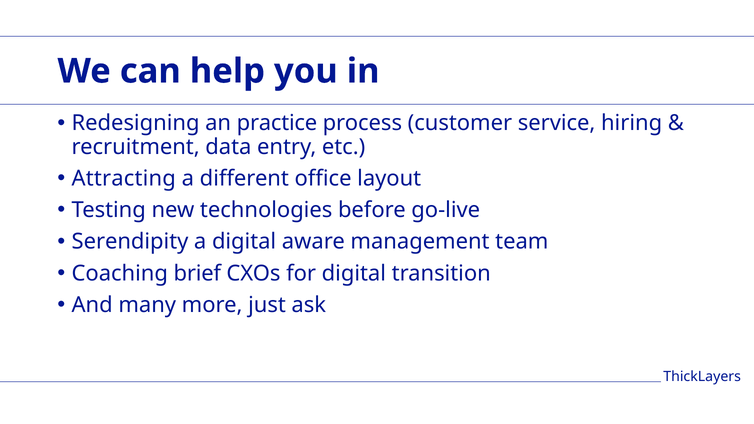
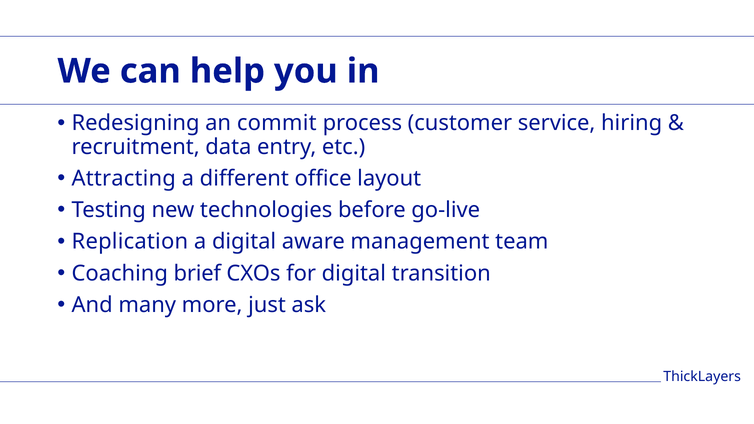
practice: practice -> commit (277, 123)
Serendipity: Serendipity -> Replication (130, 242)
